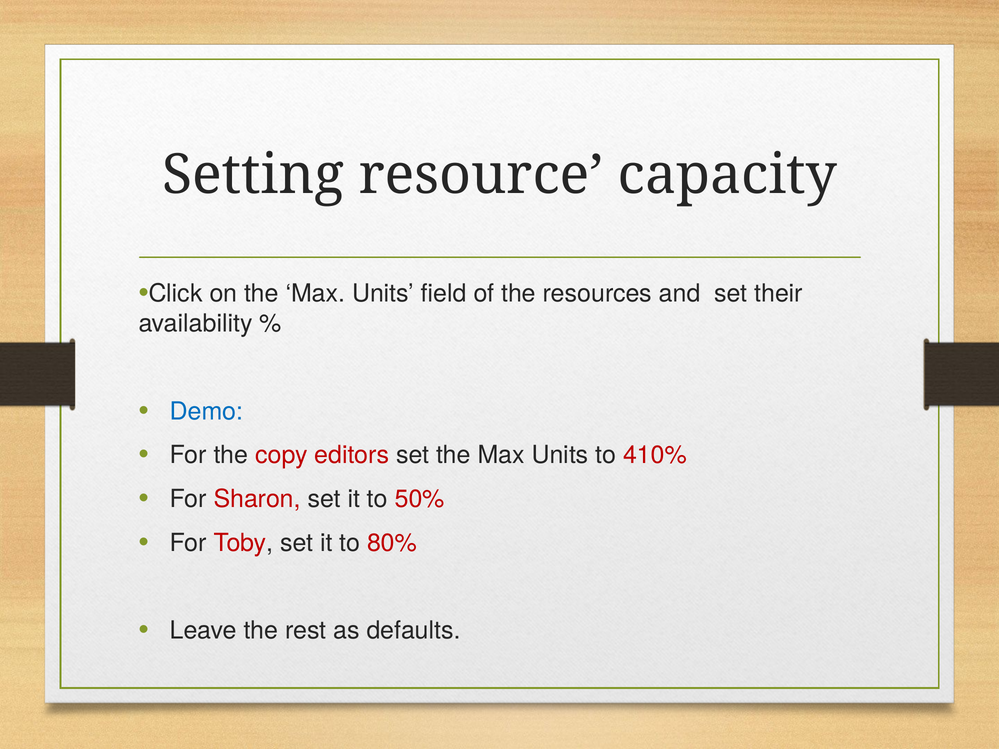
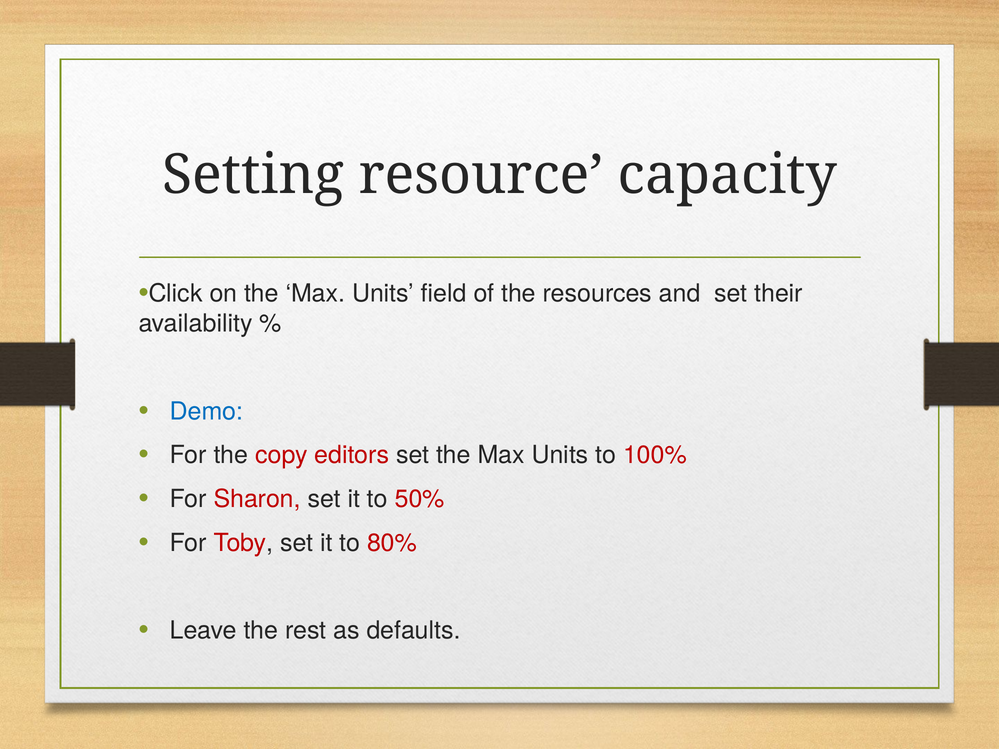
410%: 410% -> 100% (655, 455)
